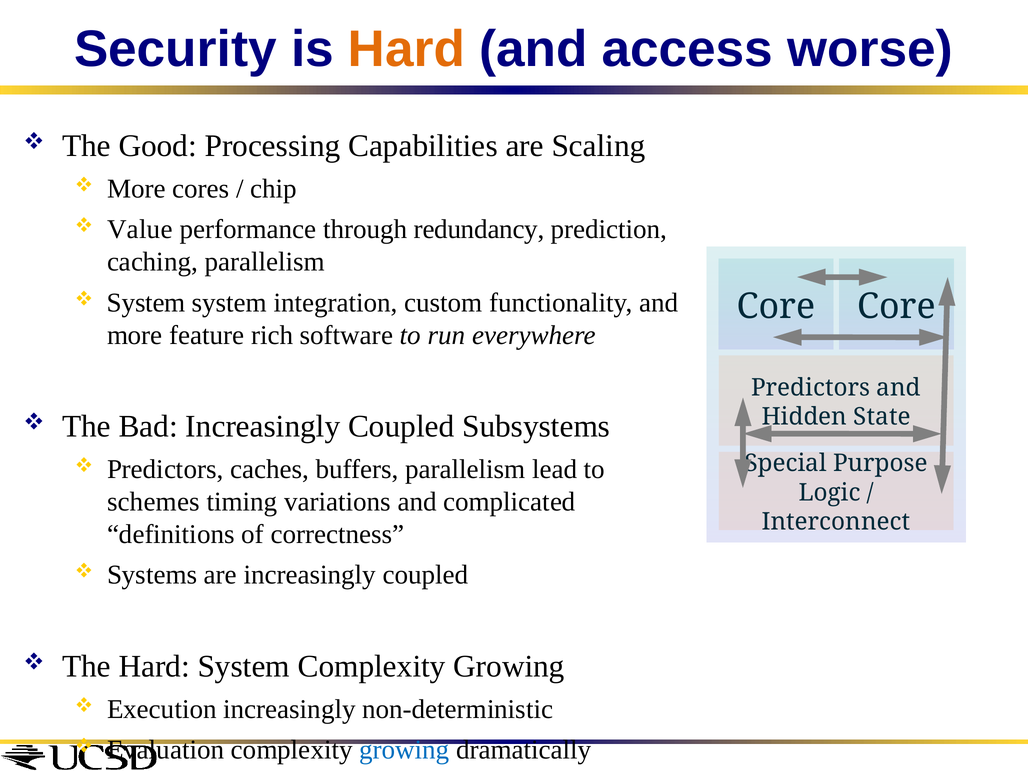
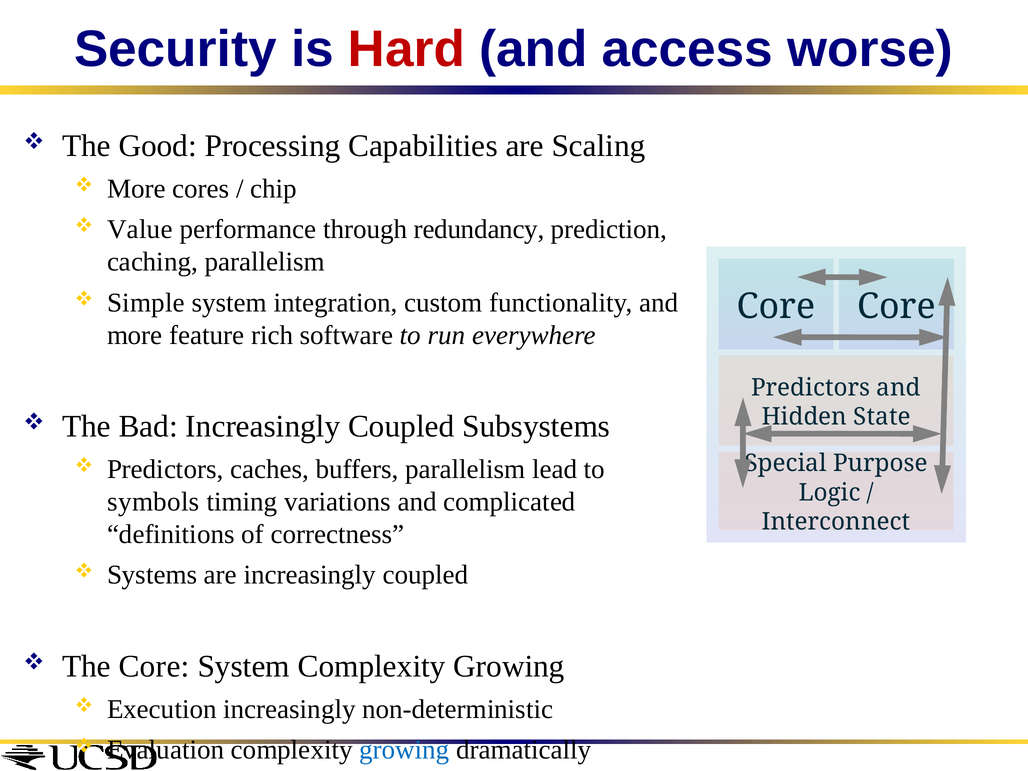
Hard colour: orange -> red (407, 49)
System: System -> Simple (146, 303)
schemes: schemes -> symbols (153, 502)
The Hard: Hard -> Core (154, 666)
